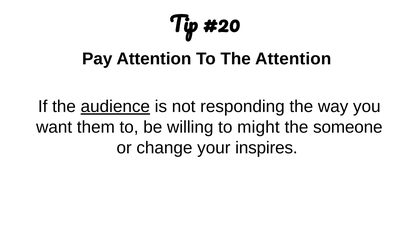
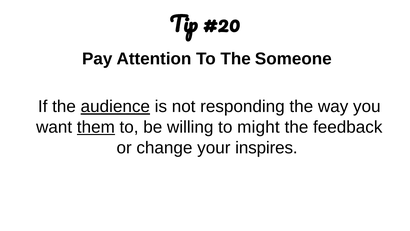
The Attention: Attention -> Someone (293, 59)
them underline: none -> present (96, 127)
someone: someone -> feedback (348, 127)
